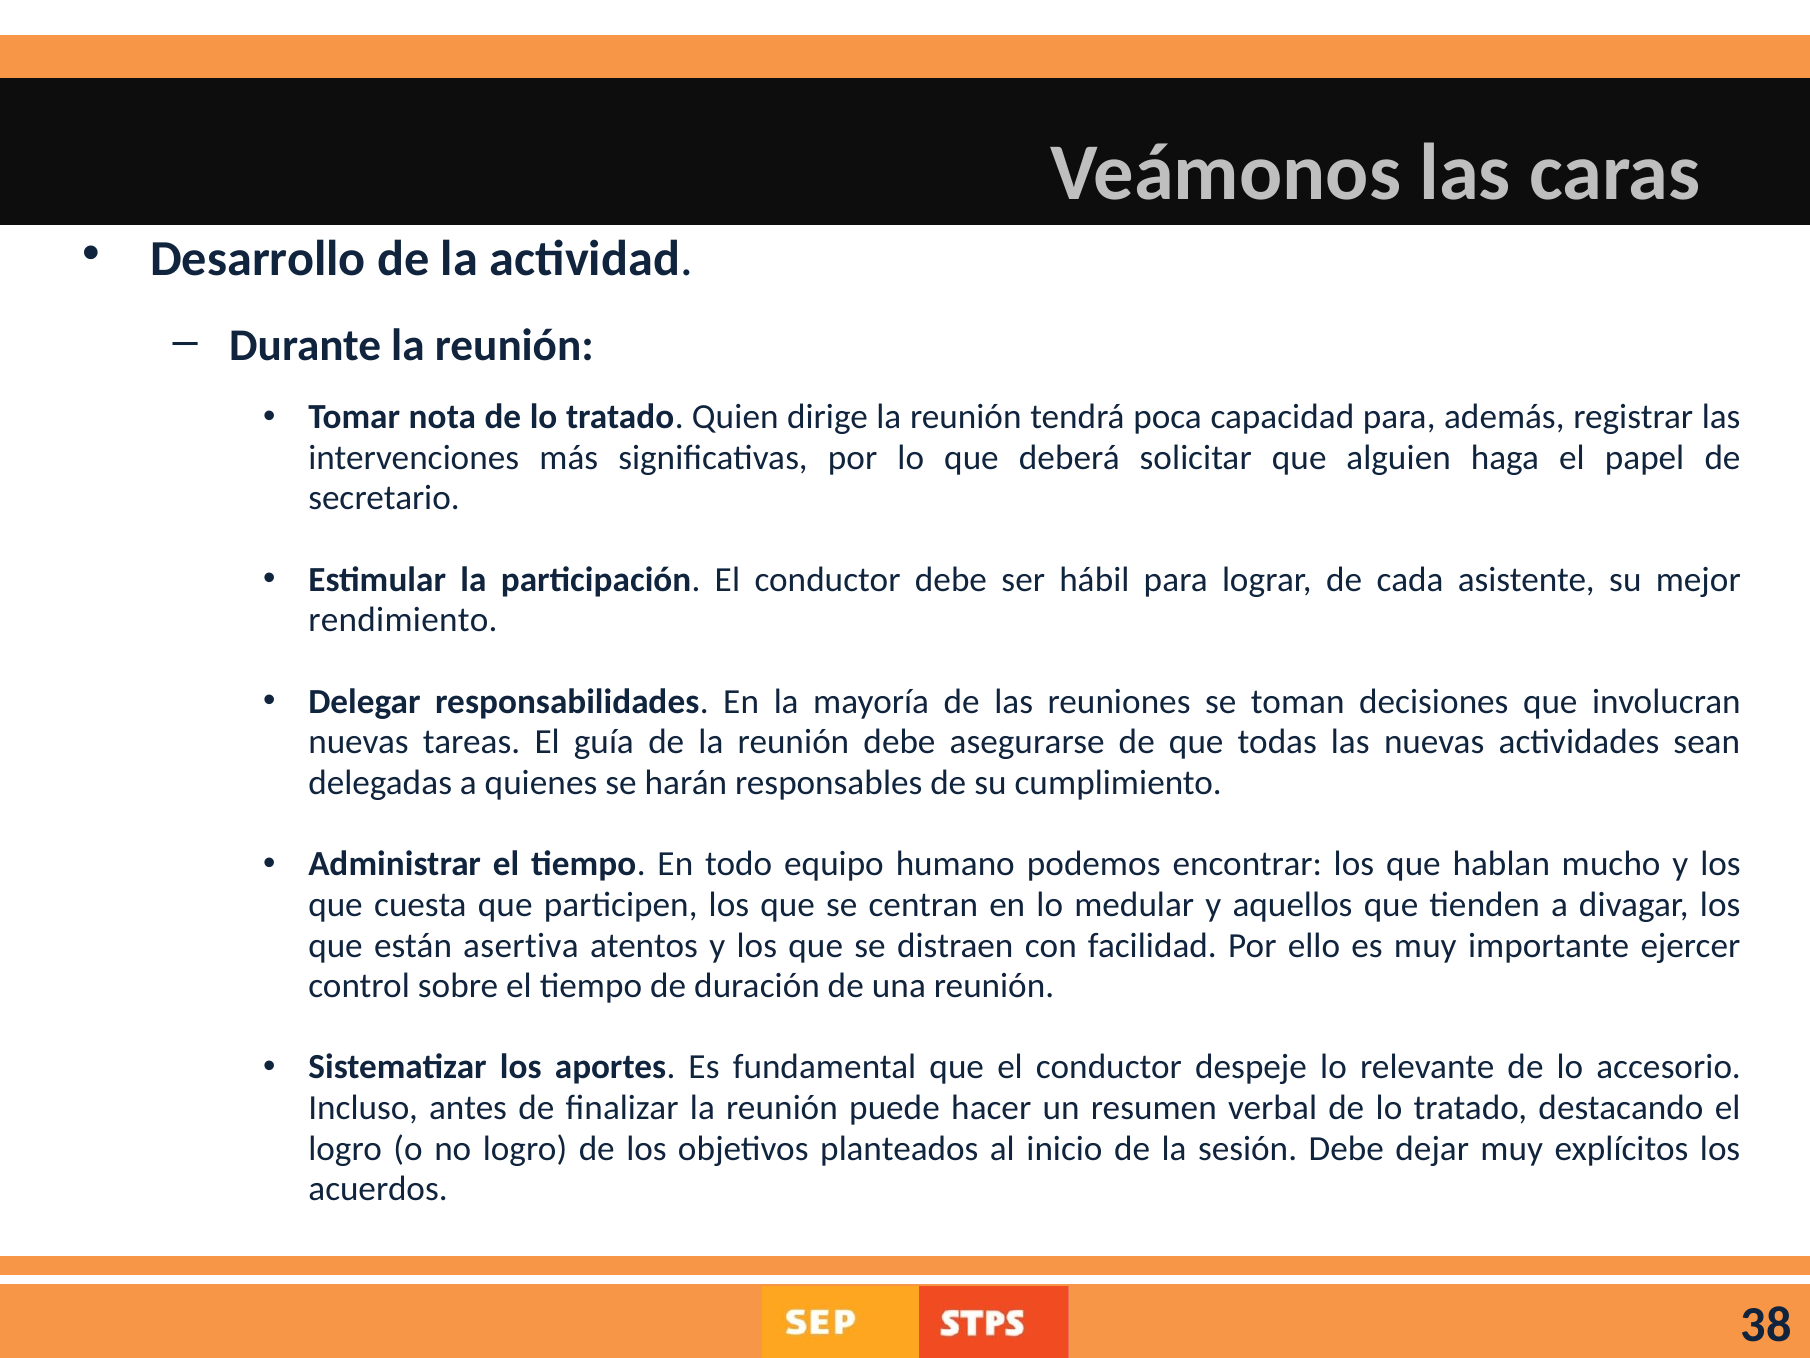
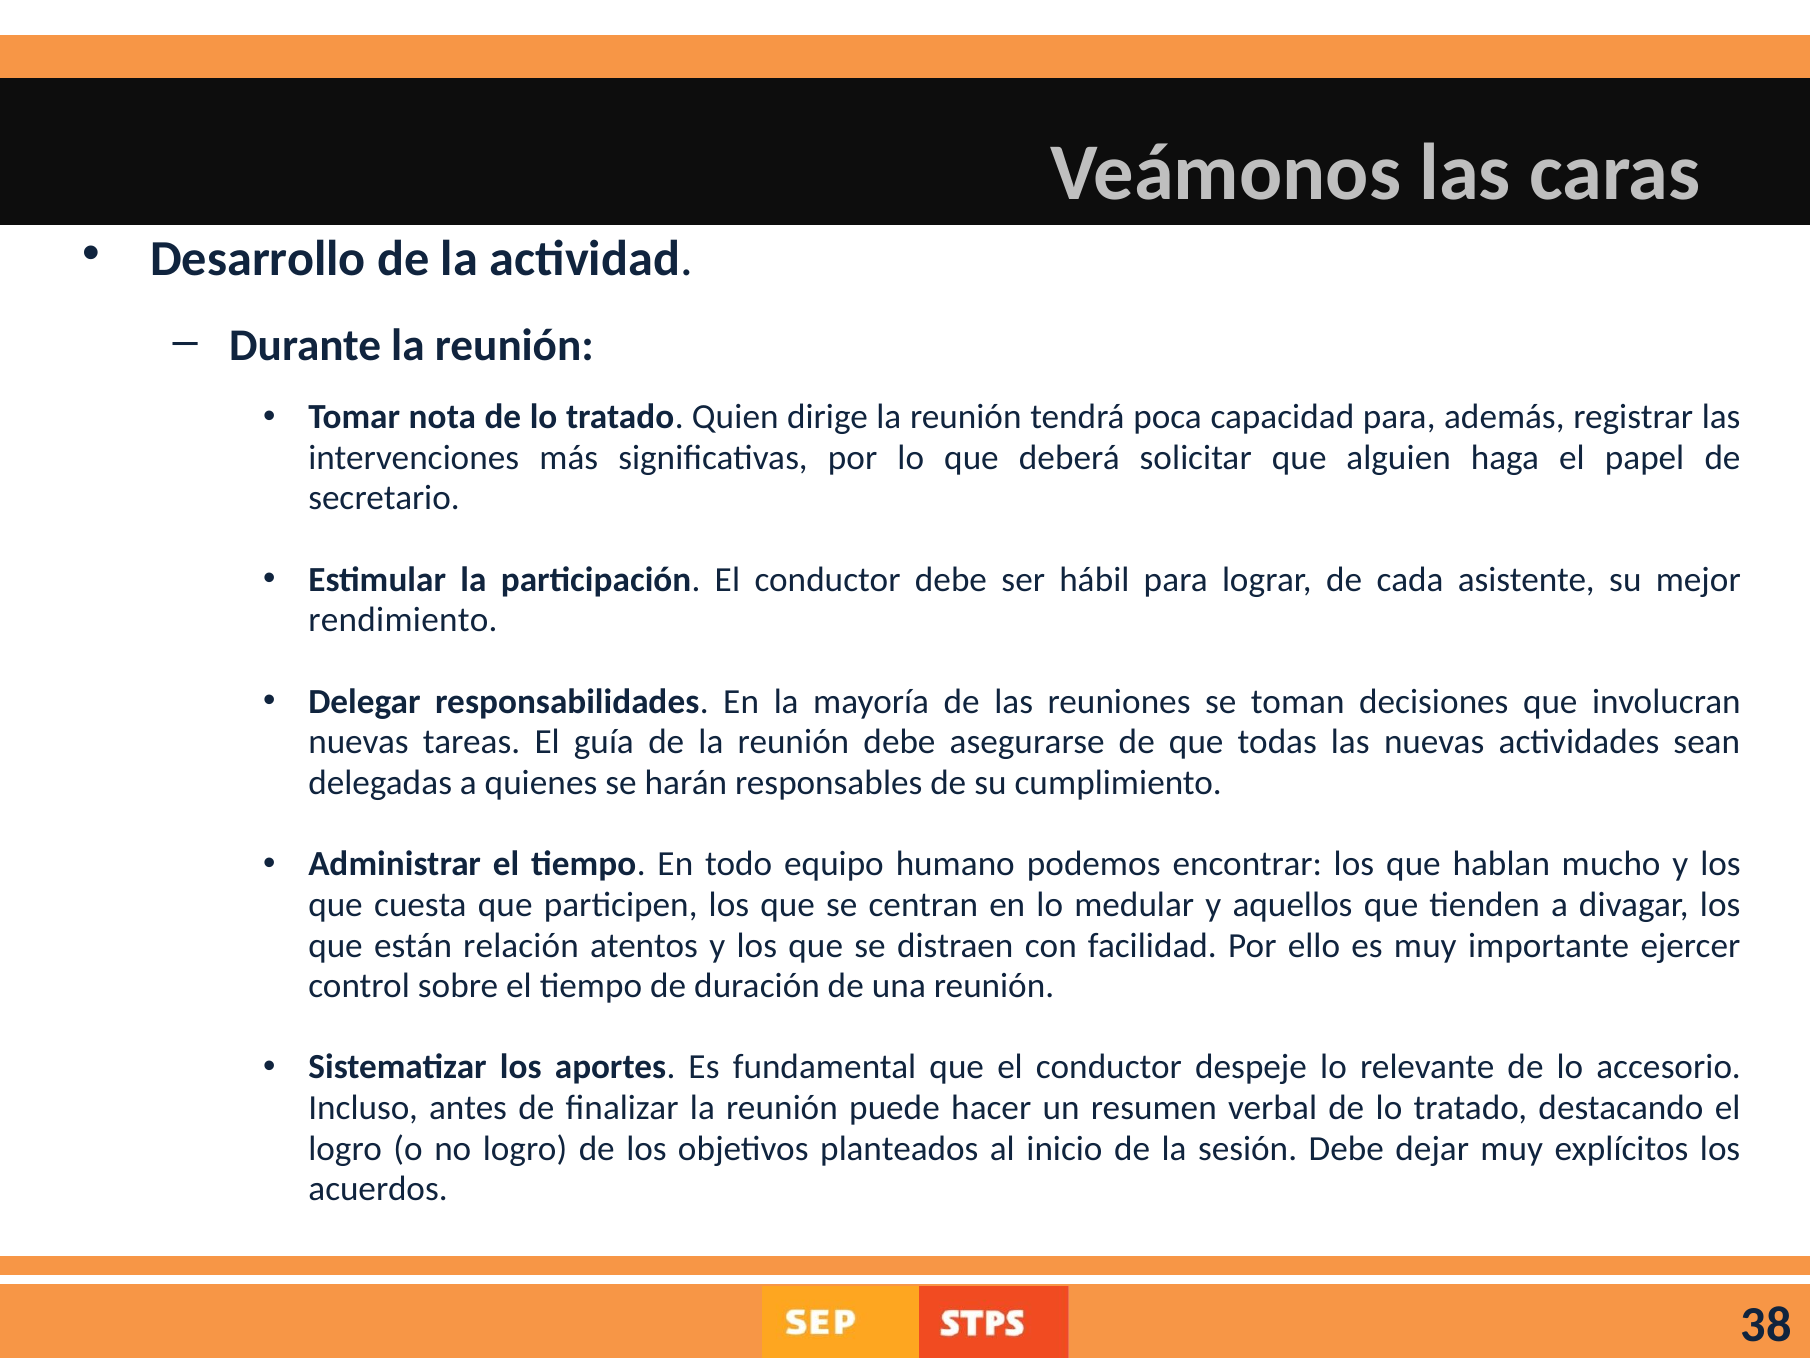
asertiva: asertiva -> relación (521, 945)
